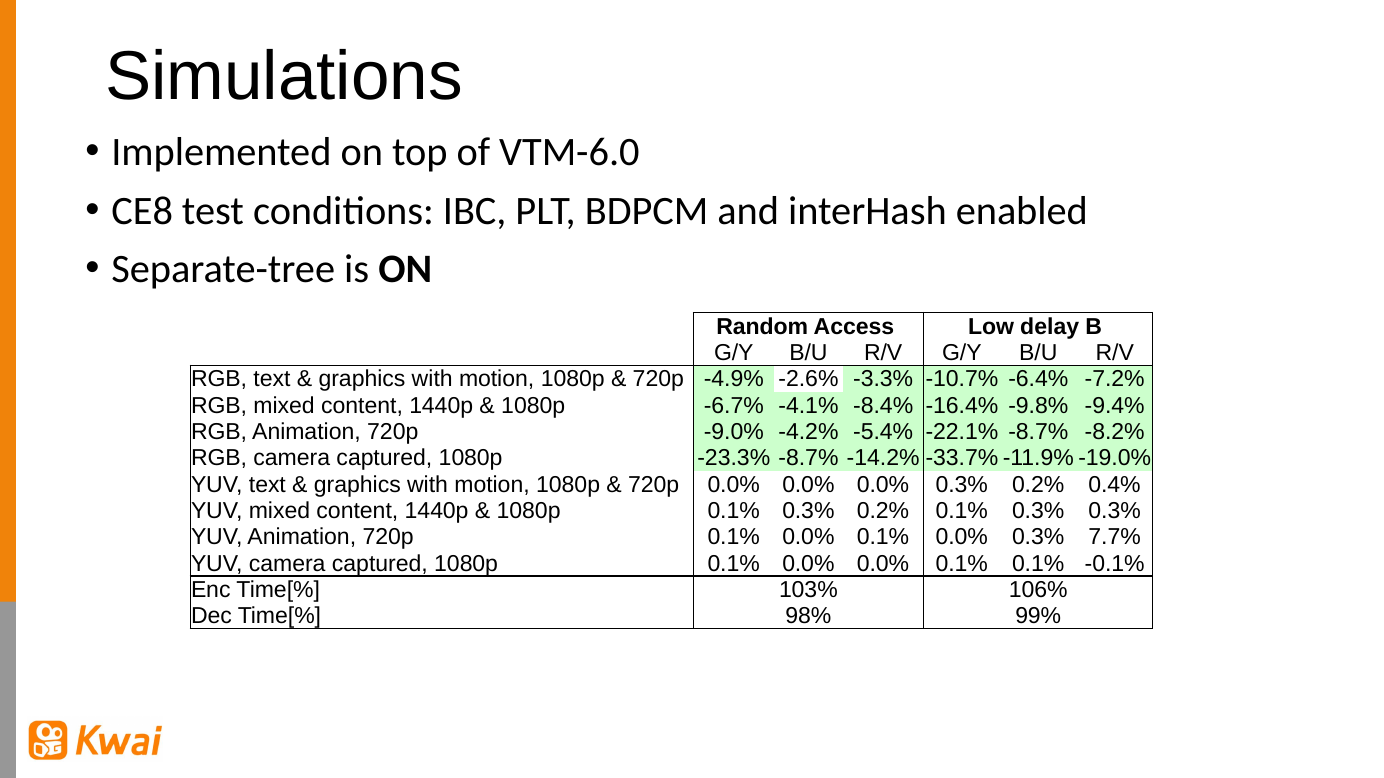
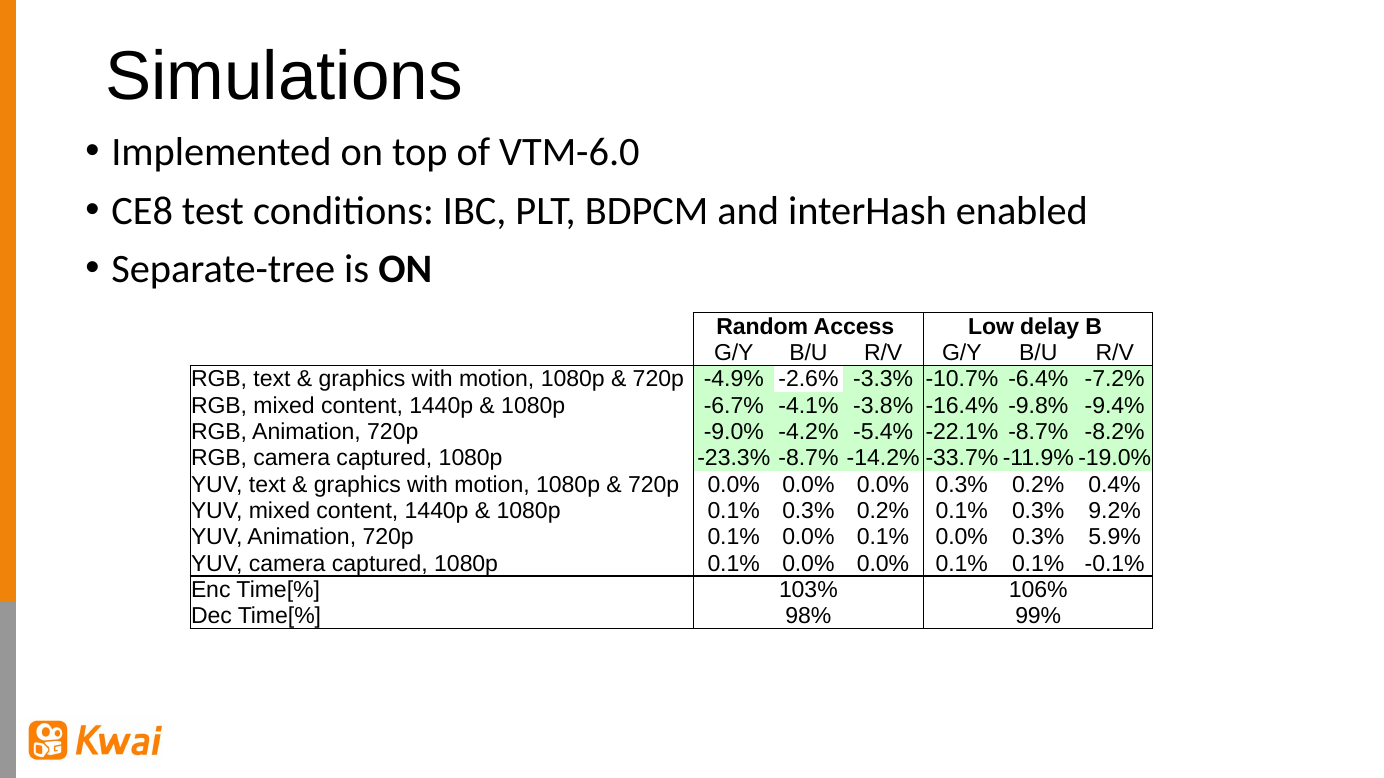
-8.4%: -8.4% -> -3.8% (883, 406)
0.3% 0.3%: 0.3% -> 9.2% (1115, 511)
7.7%: 7.7% -> 5.9% (1115, 538)
